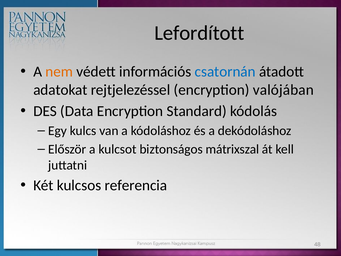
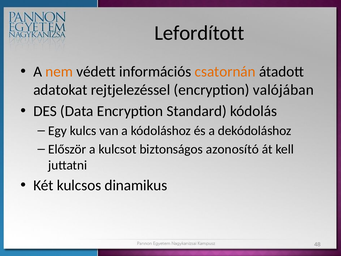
csatornán colour: blue -> orange (225, 72)
mátrixszal: mátrixszal -> azonosító (232, 149)
referencia: referencia -> dinamikus (136, 185)
